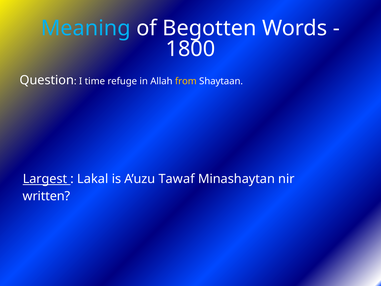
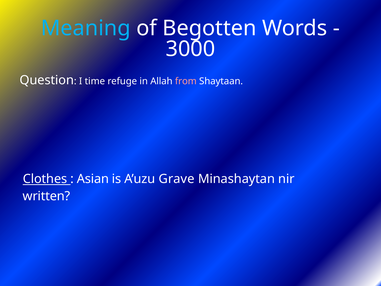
1800: 1800 -> 3000 (190, 49)
from colour: yellow -> pink (186, 81)
Largest: Largest -> Clothes (45, 179)
Lakal: Lakal -> Asian (93, 179)
Tawaf: Tawaf -> Grave (177, 179)
